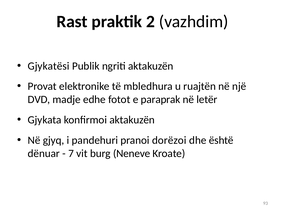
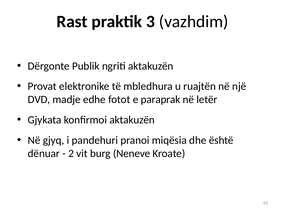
2: 2 -> 3 (150, 22)
Gjykatësi: Gjykatësi -> Dërgonte (49, 66)
dorëzoi: dorëzoi -> miqësia (169, 141)
7: 7 -> 2 (71, 154)
